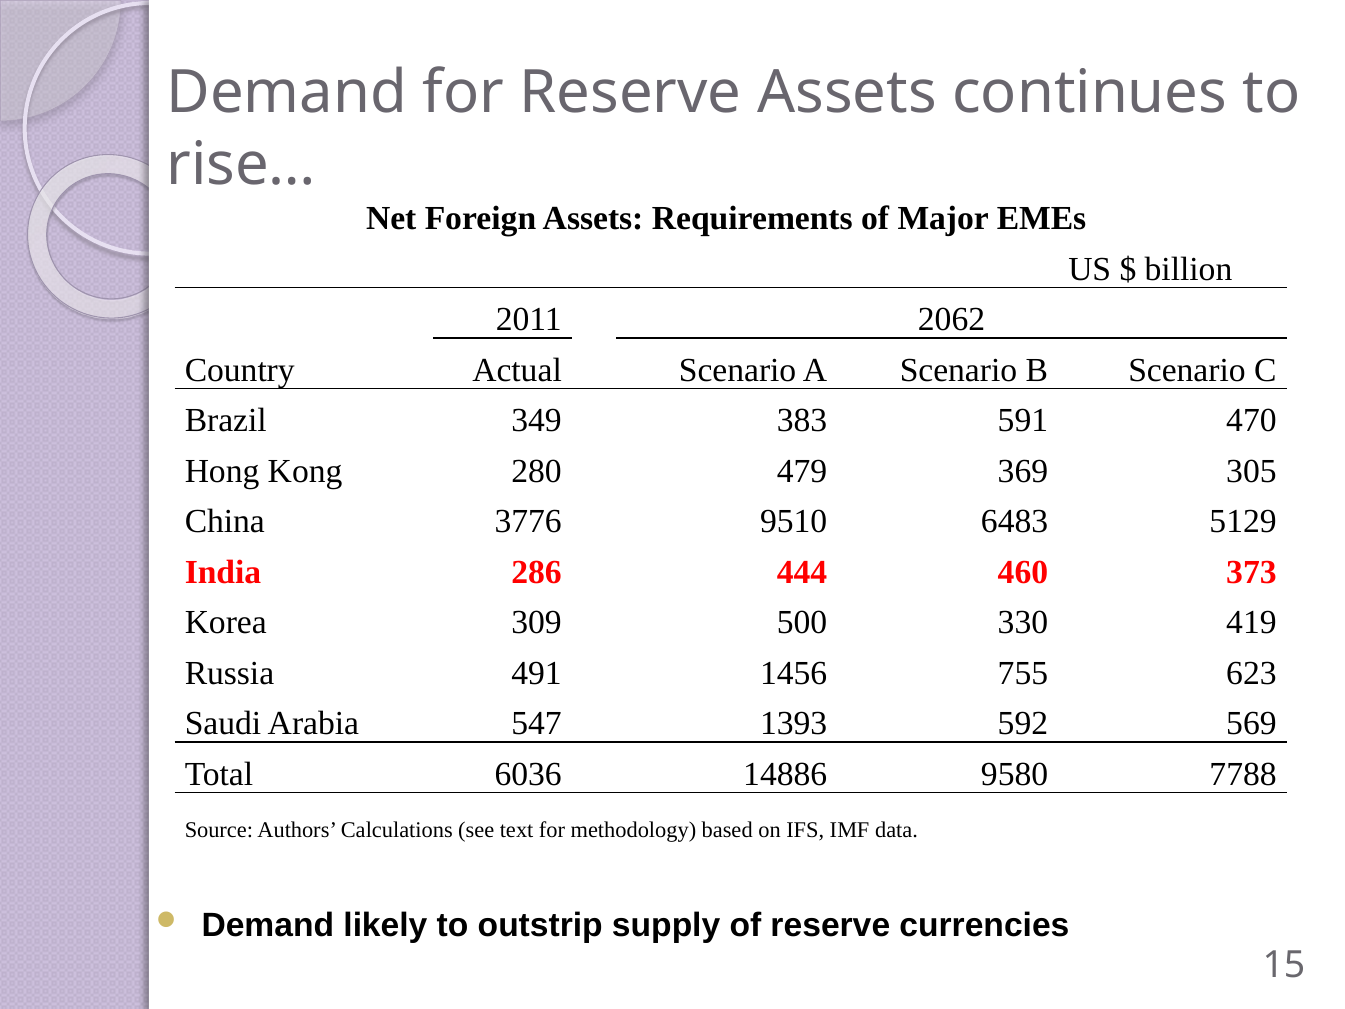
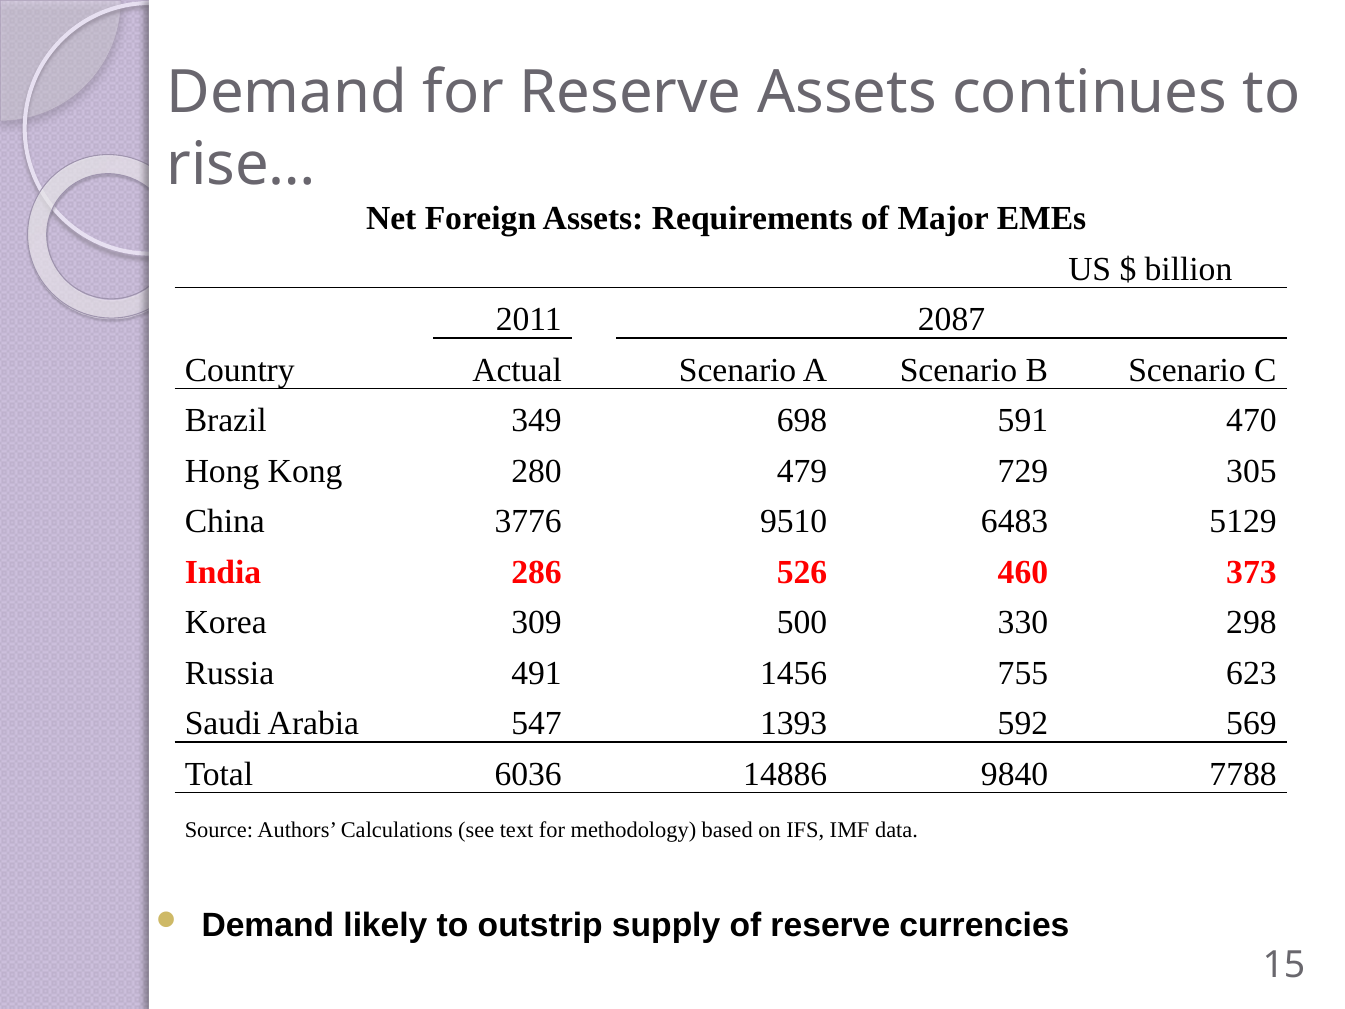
2062: 2062 -> 2087 (952, 320)
383: 383 -> 698 (802, 421)
369: 369 -> 729 (1023, 471)
444: 444 -> 526 (802, 572)
419: 419 -> 298 (1251, 622)
9580: 9580 -> 9840 (1015, 774)
